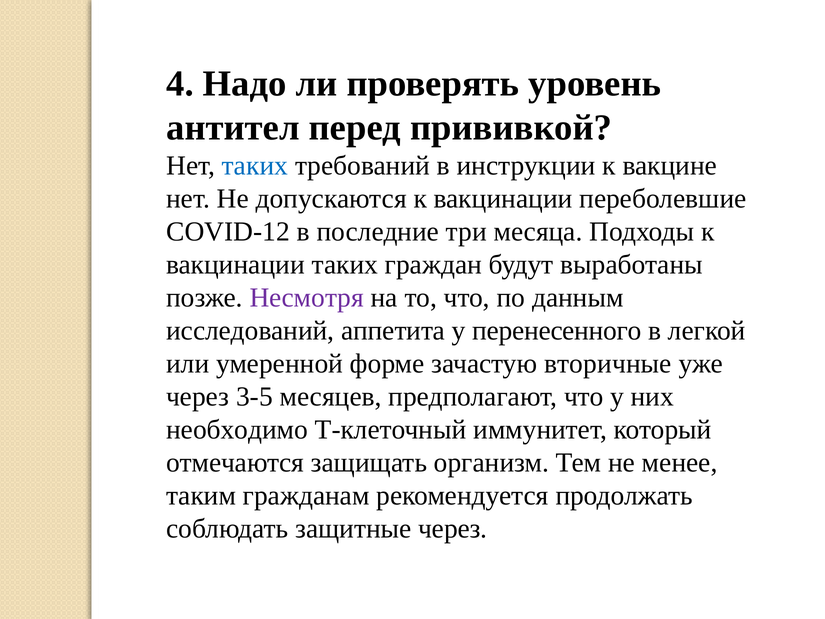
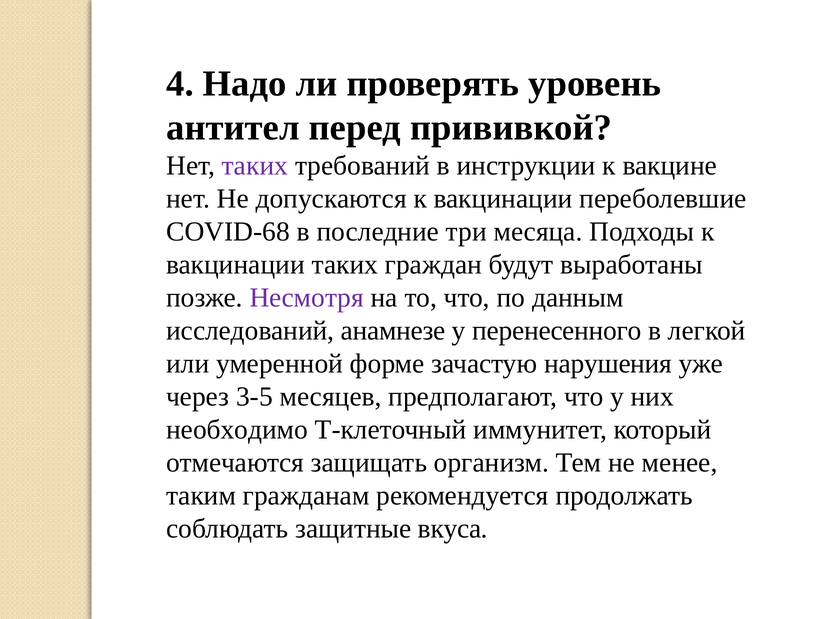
таких colour: blue -> purple (255, 165)
COVID-12: COVID-12 -> COVID-68 (228, 231)
аппетита: аппетита -> анамнезе (393, 330)
вторичные: вторичные -> нарушения (608, 363)
защитные через: через -> вкуса (453, 528)
